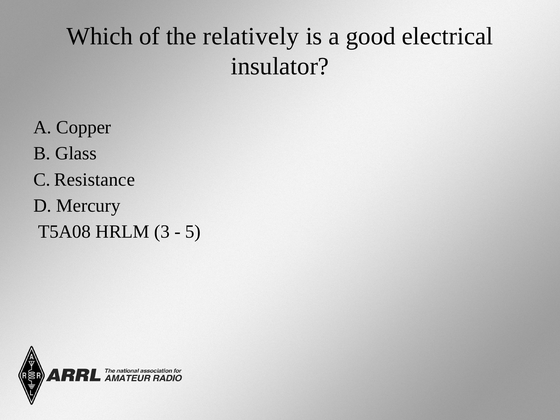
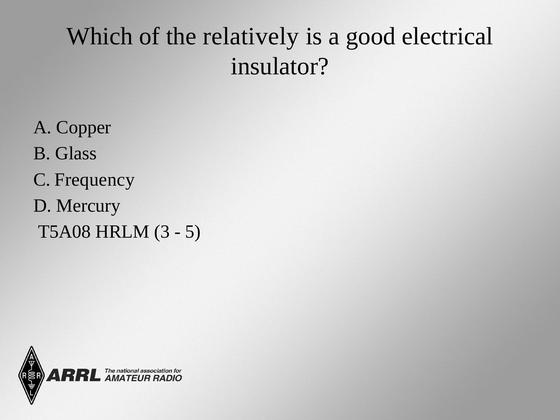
Resistance: Resistance -> Frequency (95, 180)
